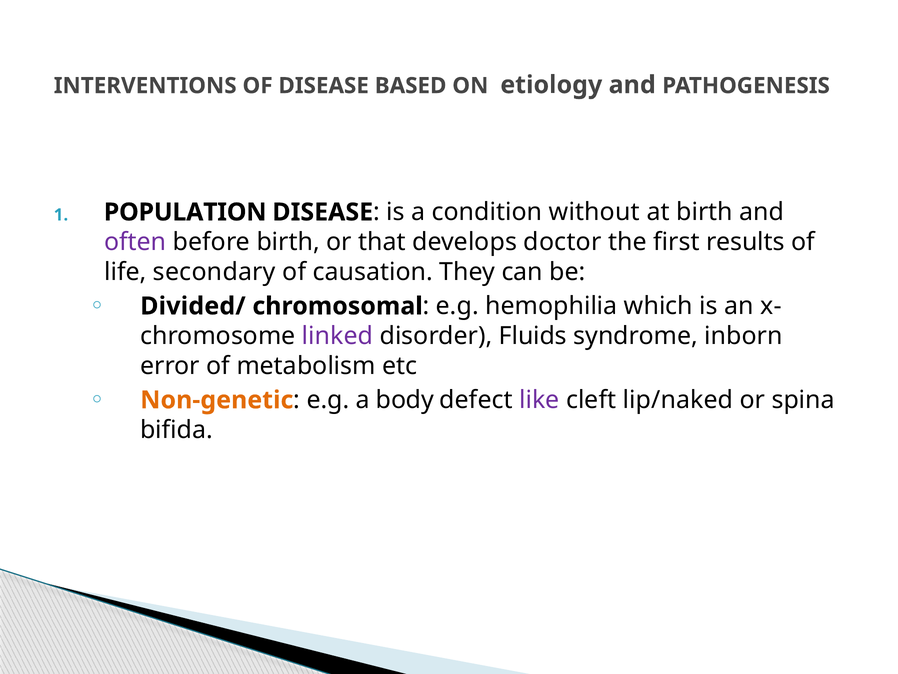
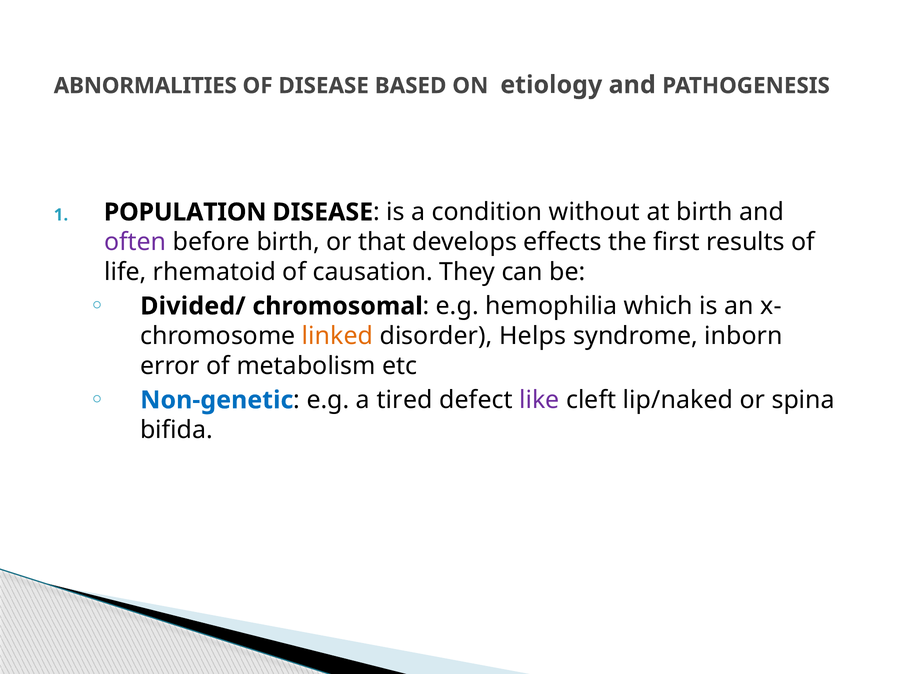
INTERVENTIONS: INTERVENTIONS -> ABNORMALITIES (145, 86)
doctor: doctor -> effects (563, 242)
secondary: secondary -> rhematoid (214, 272)
linked colour: purple -> orange (338, 336)
Fluids: Fluids -> Helps (533, 336)
Non-genetic colour: orange -> blue (217, 400)
body: body -> tired (405, 400)
